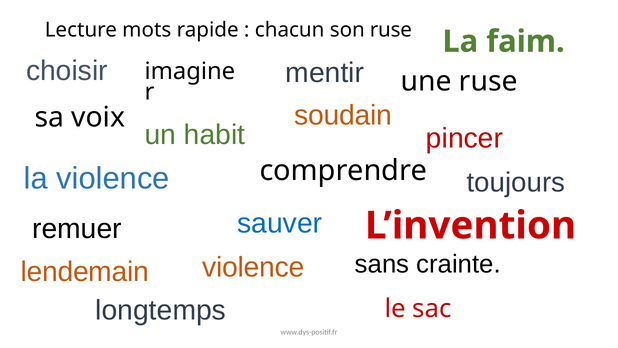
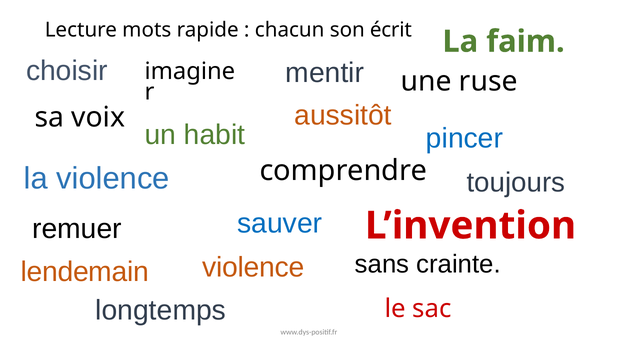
son ruse: ruse -> écrit (391, 30)
soudain: soudain -> aussitôt (343, 115)
pincer colour: red -> blue (465, 138)
